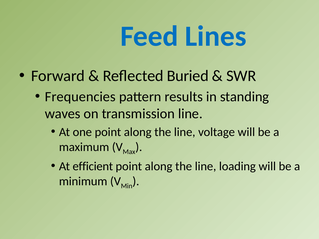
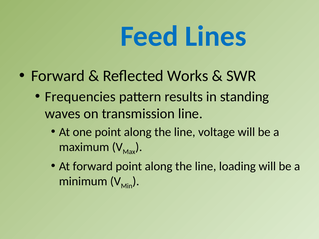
Buried: Buried -> Works (188, 76)
At efficient: efficient -> forward (93, 166)
